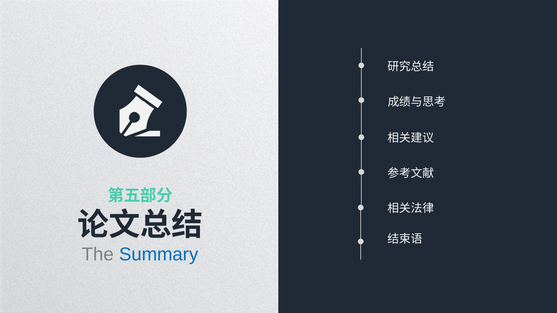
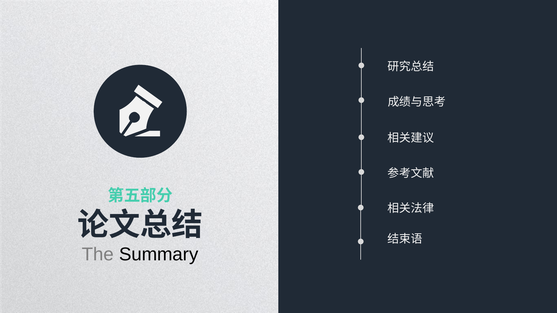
Summary colour: blue -> black (159, 255)
